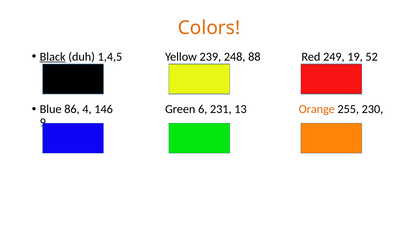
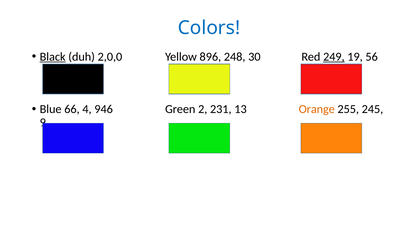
Colors colour: orange -> blue (209, 28)
1,4,5: 1,4,5 -> 2,0,0 (110, 57)
239: 239 -> 896 (210, 57)
88: 88 -> 30 (254, 57)
249 underline: none -> present (334, 57)
52: 52 -> 56 (372, 57)
86: 86 -> 66 (72, 109)
146: 146 -> 946 (104, 109)
6: 6 -> 2 (203, 109)
230: 230 -> 245 (372, 109)
